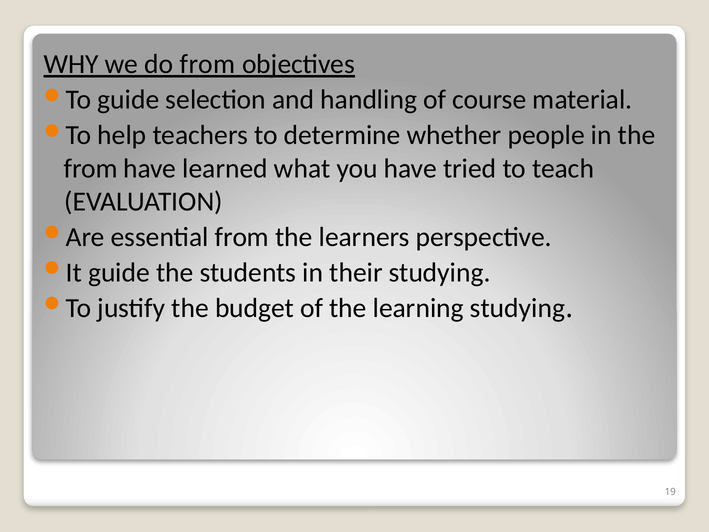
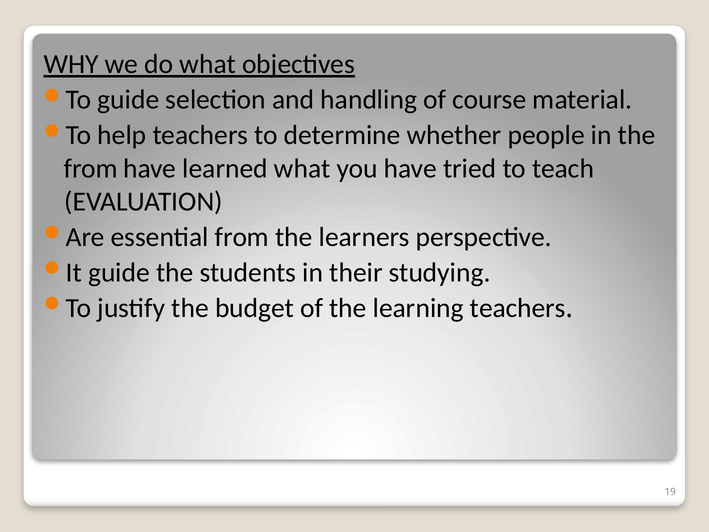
do from: from -> what (208, 64)
learning studying: studying -> teachers (518, 308)
